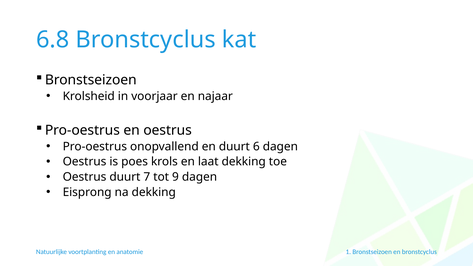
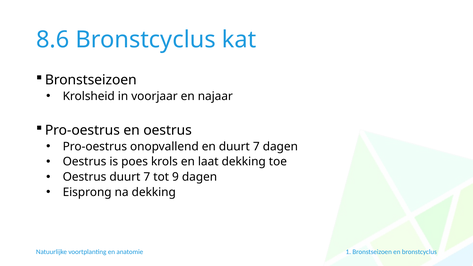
6.8: 6.8 -> 8.6 (53, 40)
en duurt 6: 6 -> 7 (256, 147)
